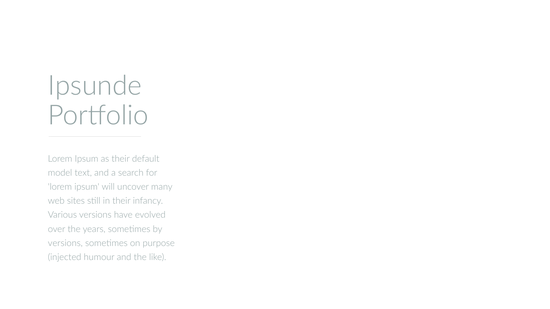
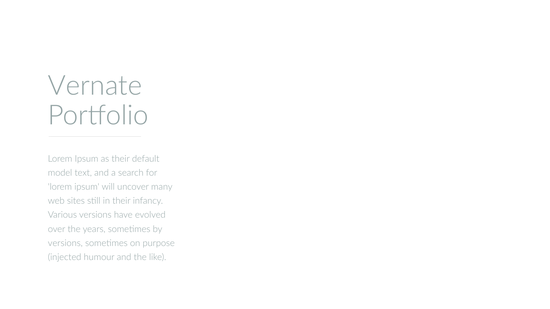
Ipsunde: Ipsunde -> Vernate (95, 86)
